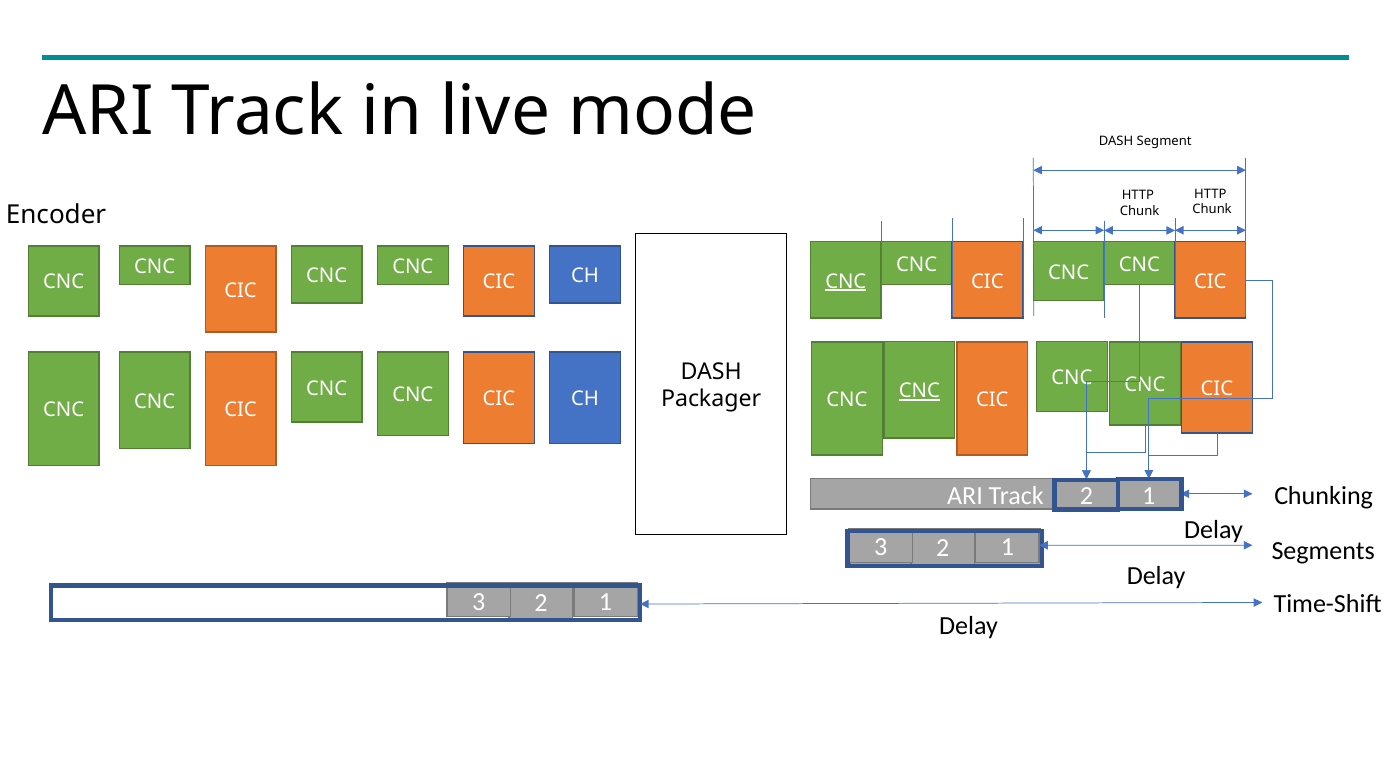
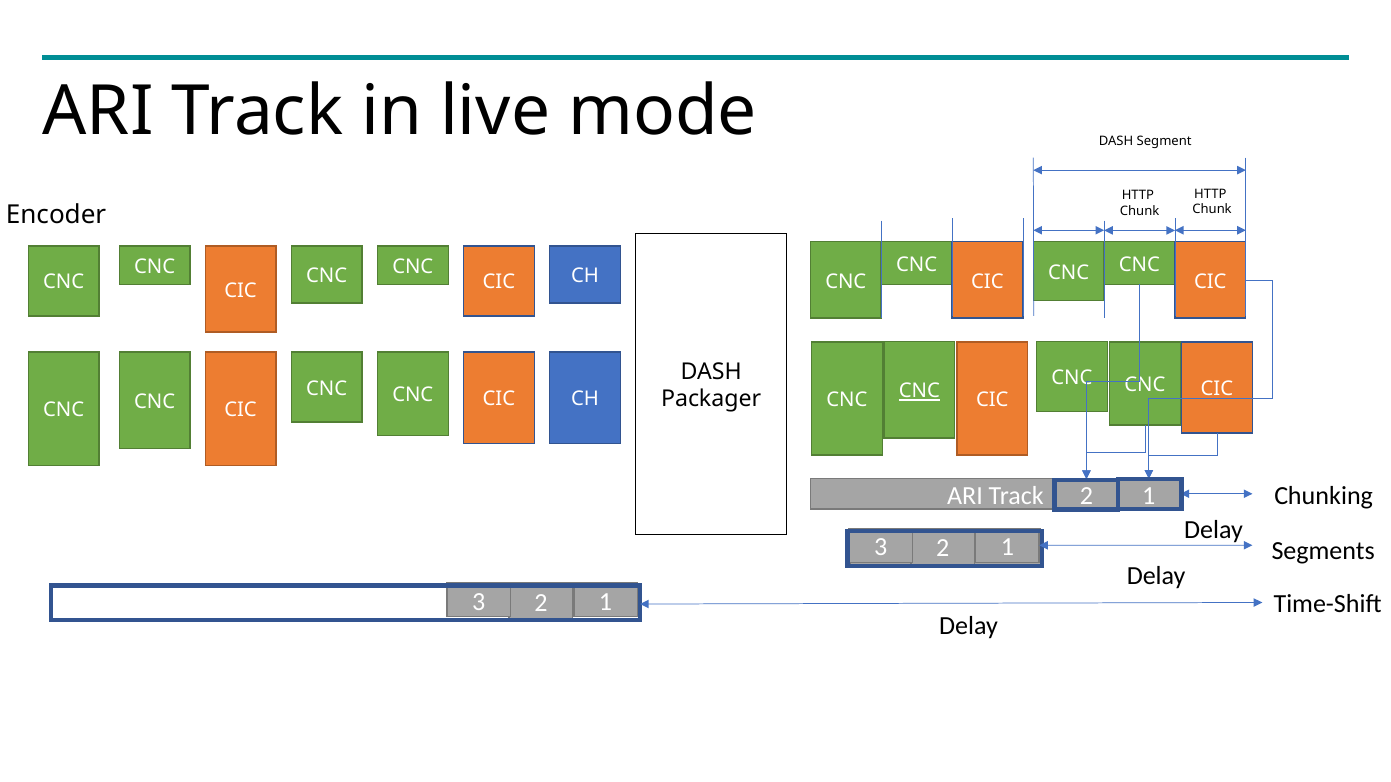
CNC underline: present -> none (846, 282)
